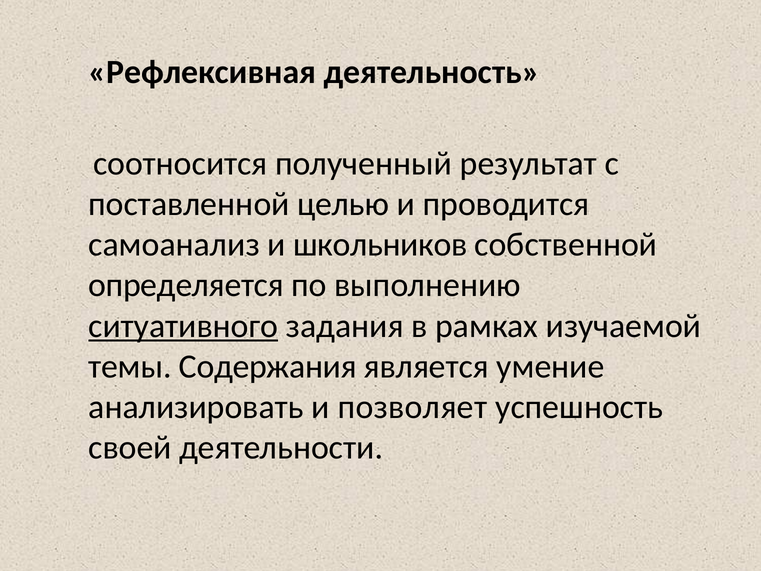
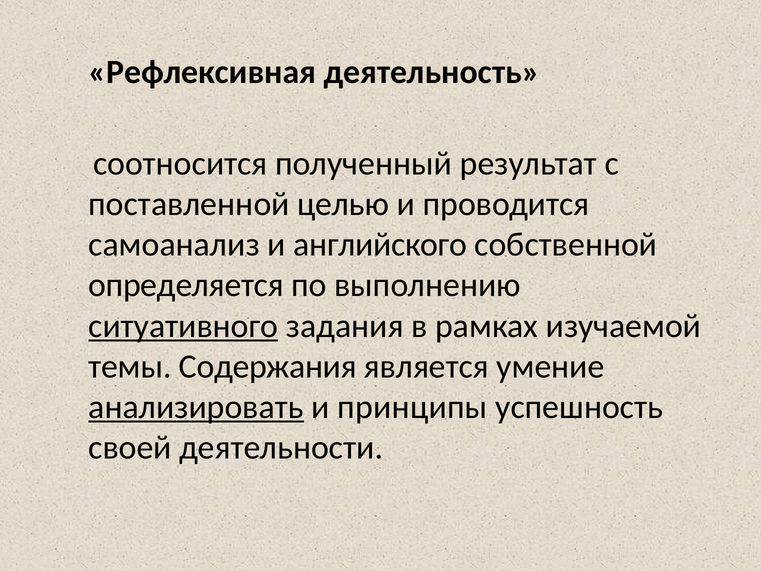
школьников: школьников -> английского (380, 245)
анализировать underline: none -> present (196, 407)
позволяет: позволяет -> принципы (412, 407)
